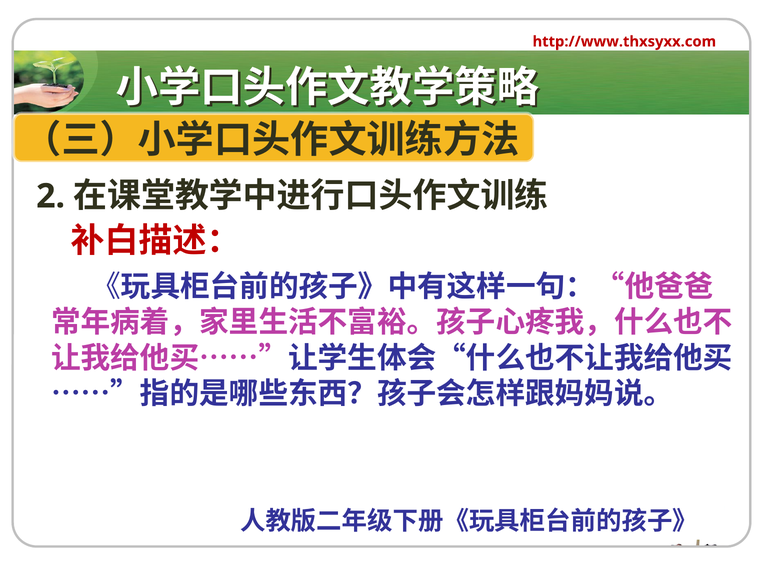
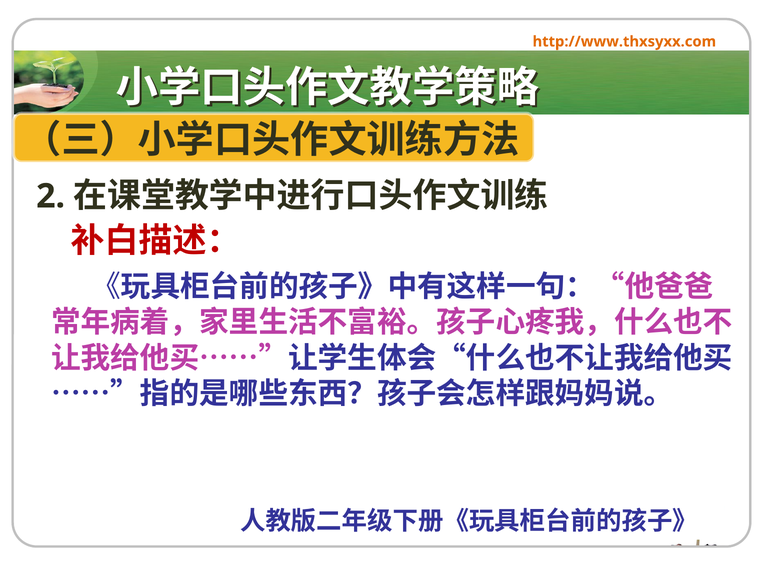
http://www.thxsyxx.com colour: red -> orange (624, 42)
